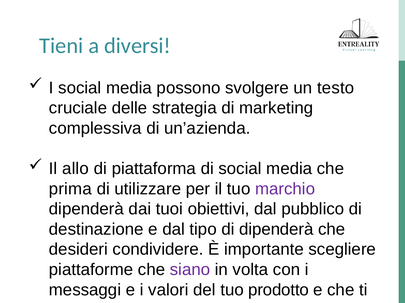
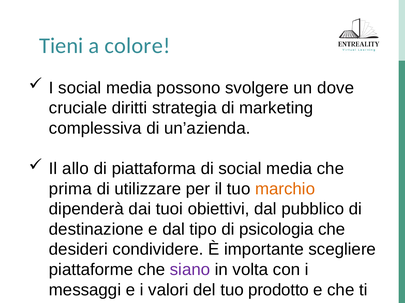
diversi: diversi -> colore (137, 46)
testo: testo -> dove (336, 88)
delle: delle -> diritti (130, 108)
marchio colour: purple -> orange (285, 189)
di dipenderà: dipenderà -> psicologia (276, 230)
